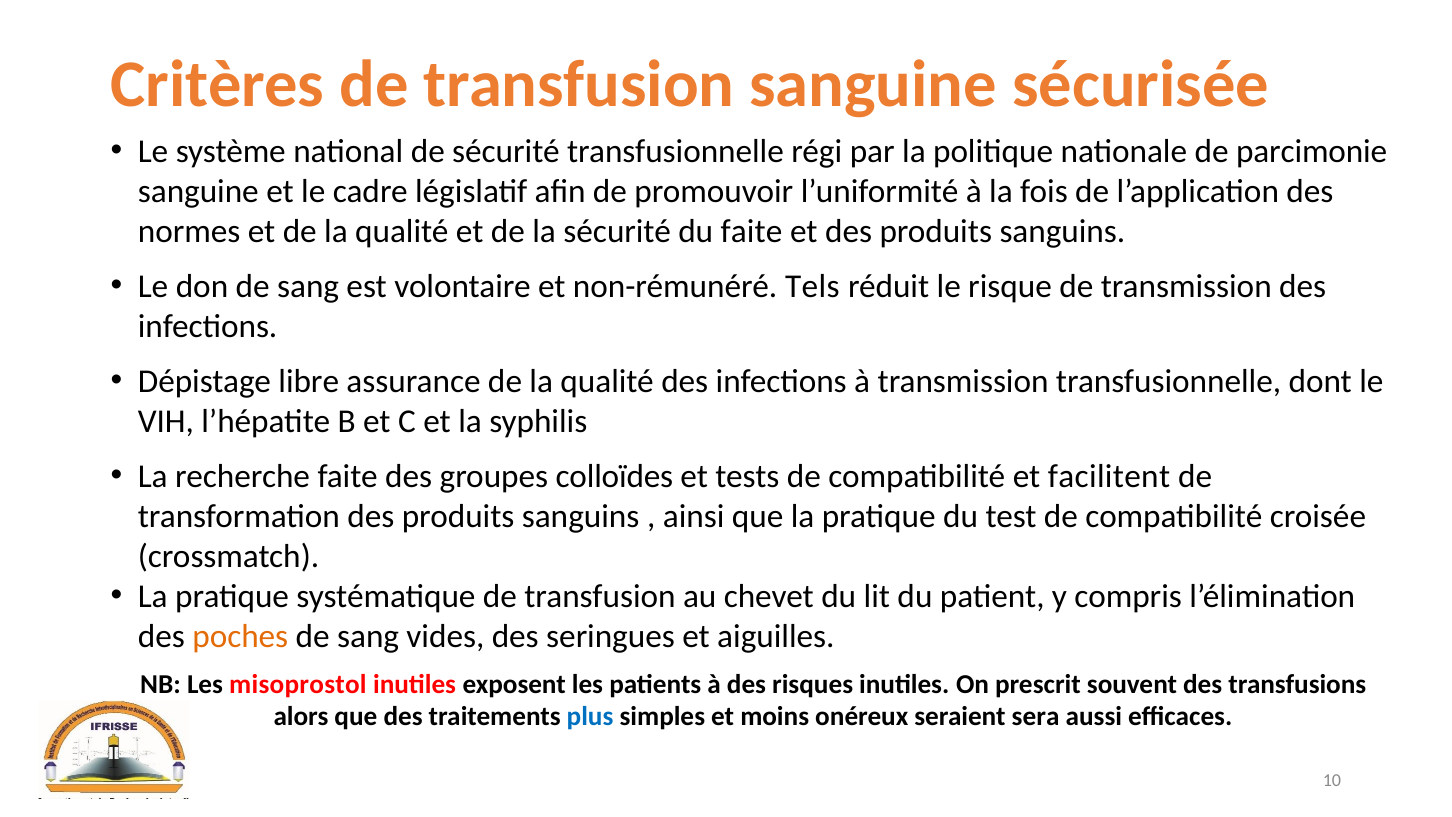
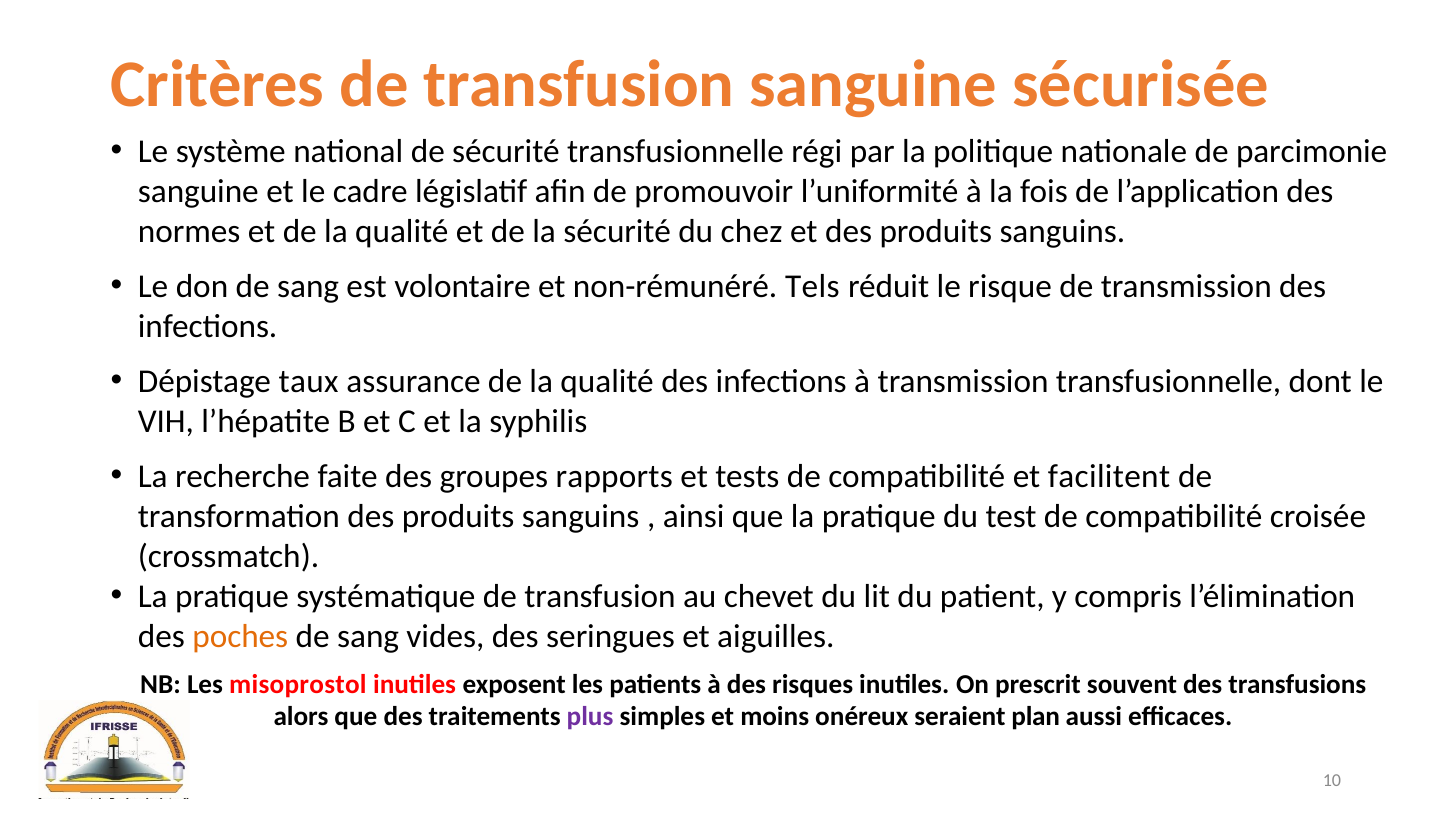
du faite: faite -> chez (752, 231)
libre: libre -> taux (309, 381)
colloïdes: colloïdes -> rapports (614, 476)
plus colour: blue -> purple (590, 717)
sera: sera -> plan (1036, 717)
